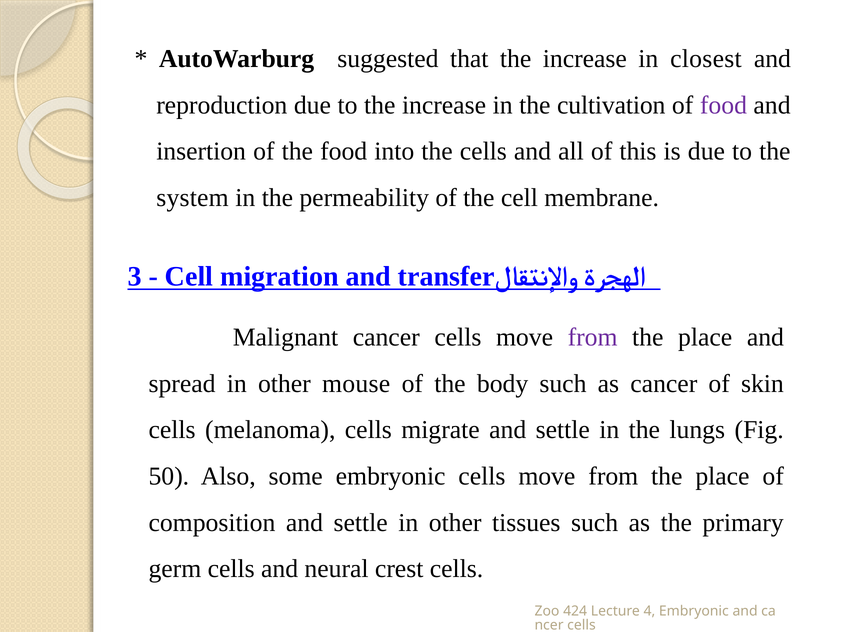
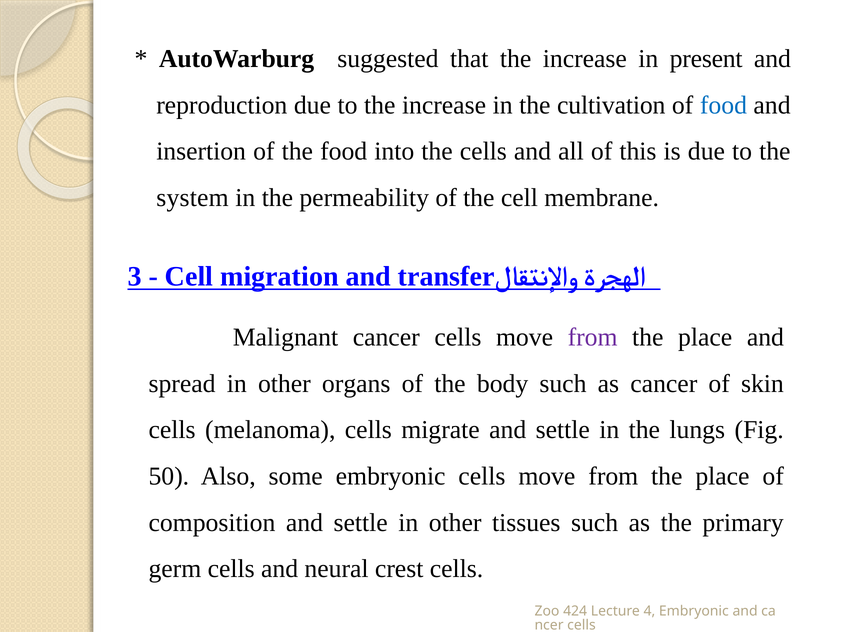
closest: closest -> present (706, 59)
food colour: purple -> blue (723, 105)
mouse: mouse -> organs (356, 383)
